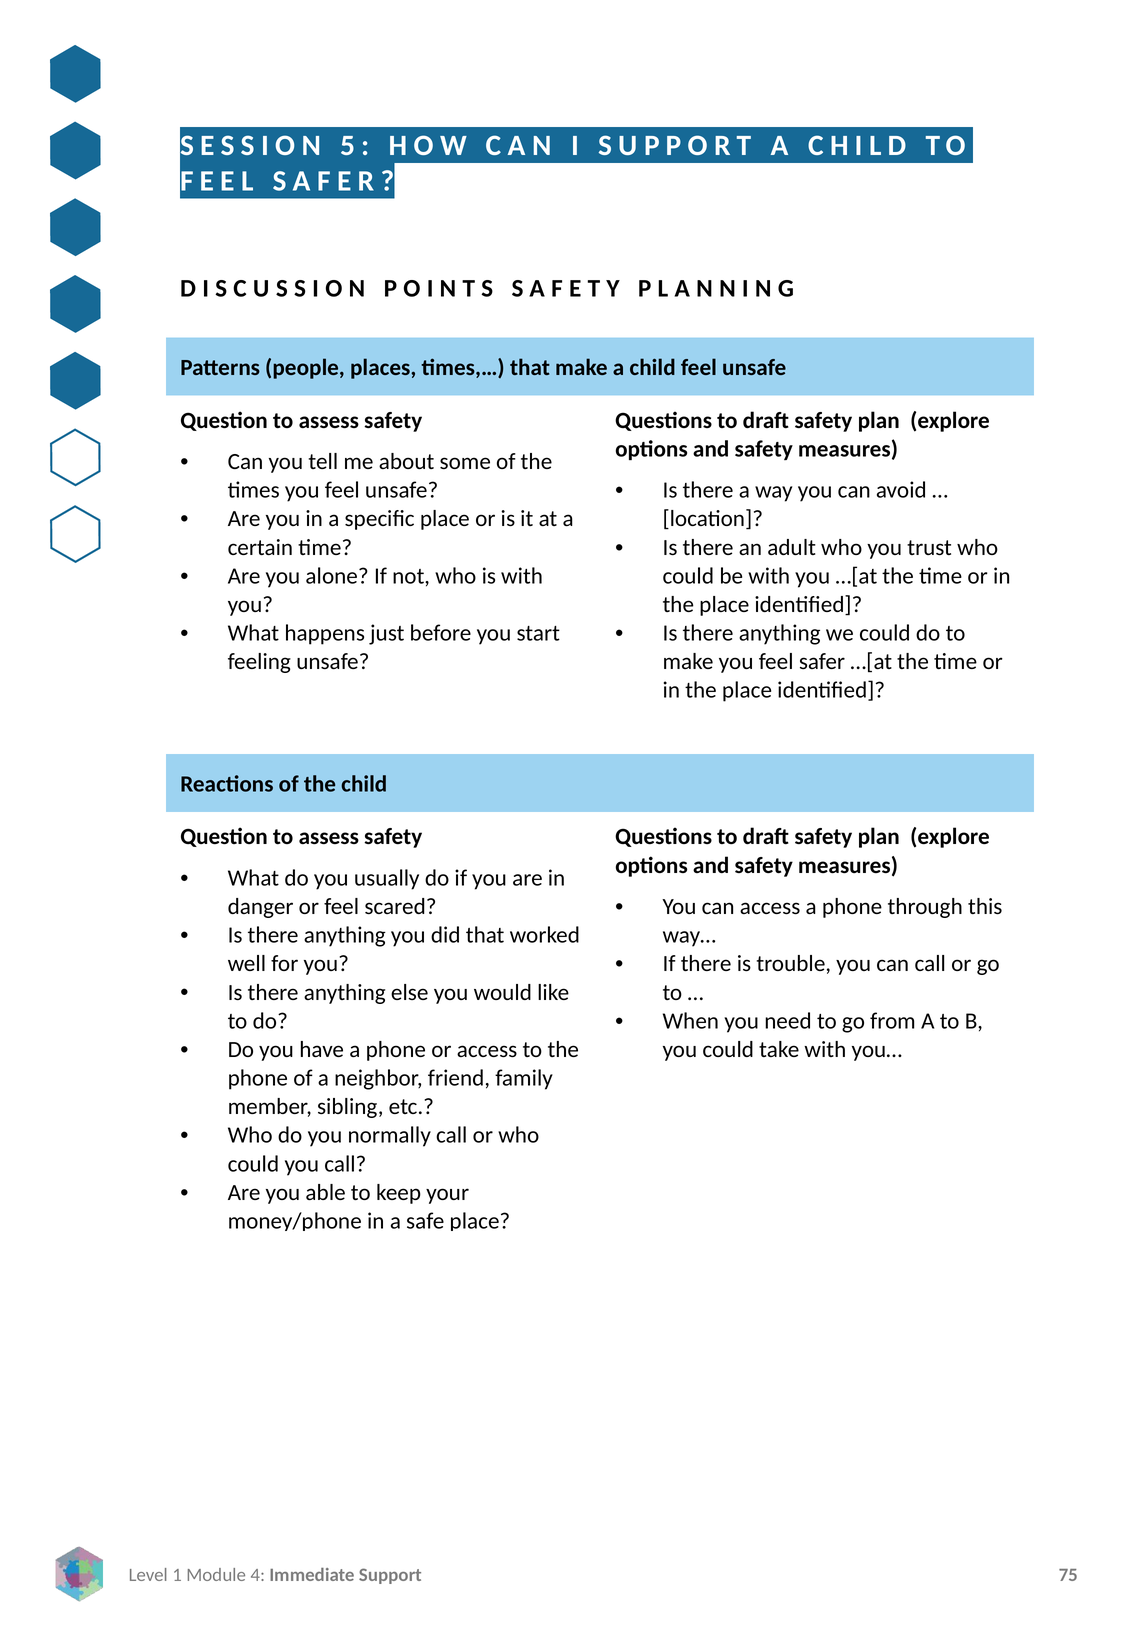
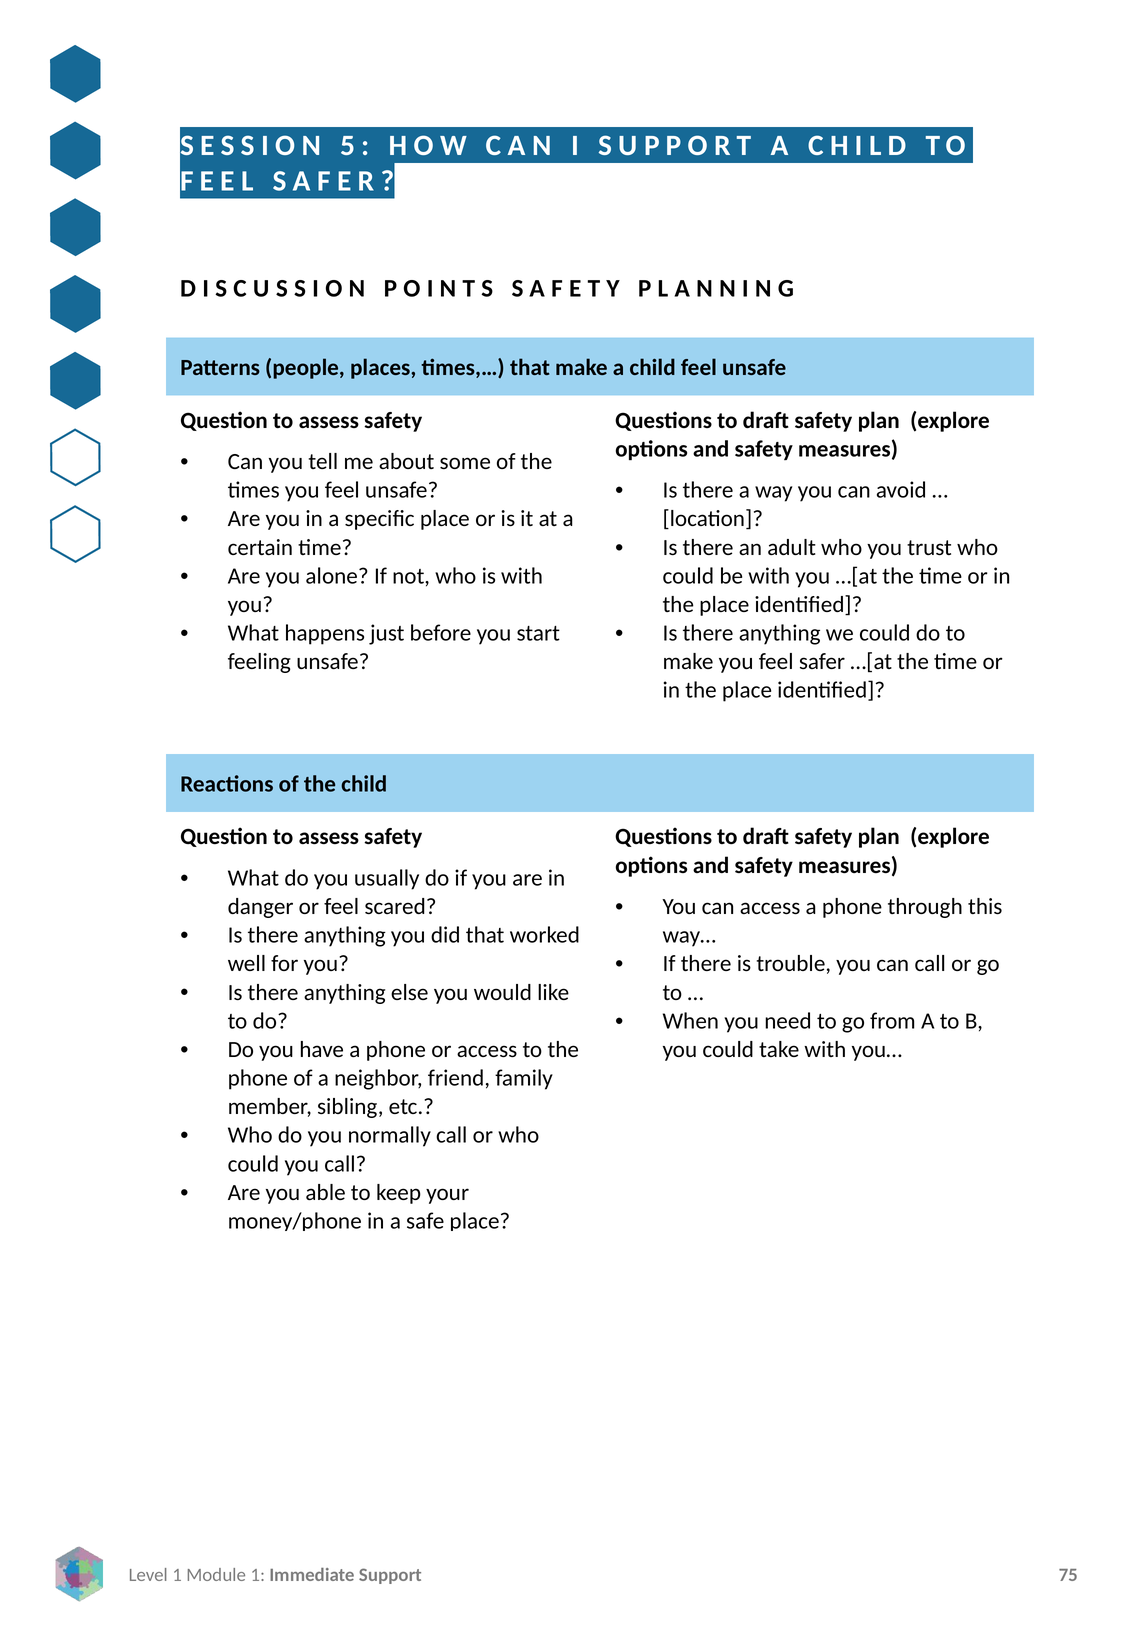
4: 4 -> 1 (258, 1576)
